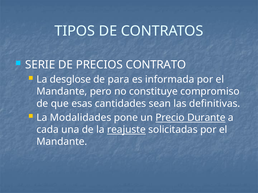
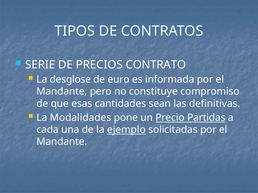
para: para -> euro (119, 80)
Durante: Durante -> Partidas (206, 118)
reajuste: reajuste -> ejemplo (126, 130)
